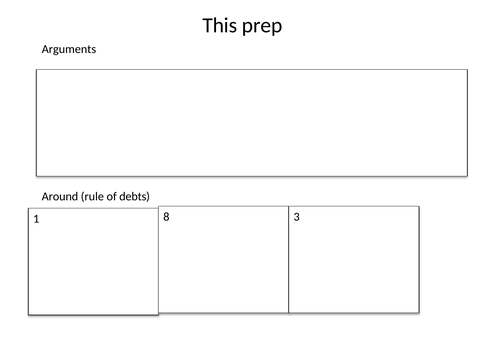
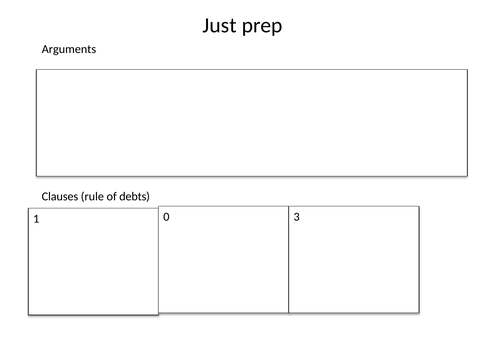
This: This -> Just (220, 25)
Around: Around -> Clauses (60, 196)
8: 8 -> 0 (166, 217)
